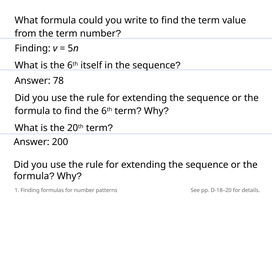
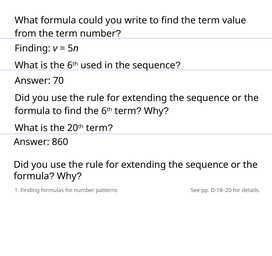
itself: itself -> used (91, 65)
78: 78 -> 70 (58, 81)
200: 200 -> 860 (60, 142)
